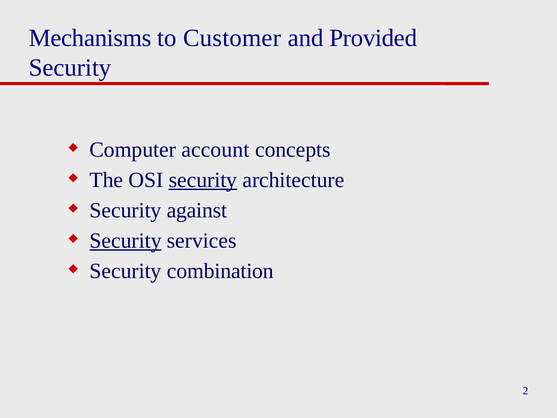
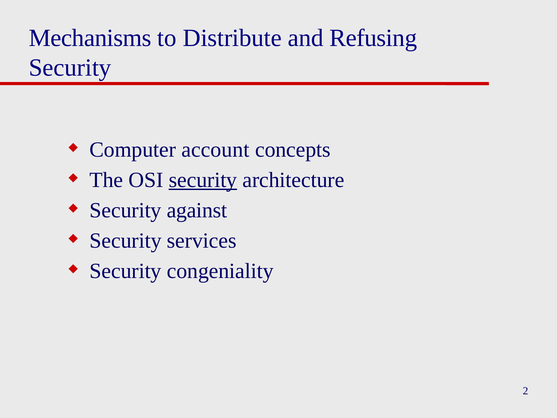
Customer: Customer -> Distribute (232, 38)
Provided: Provided -> Refusing (373, 38)
Security underline: present -> none (126, 241)
combination: combination -> congeniality (220, 271)
